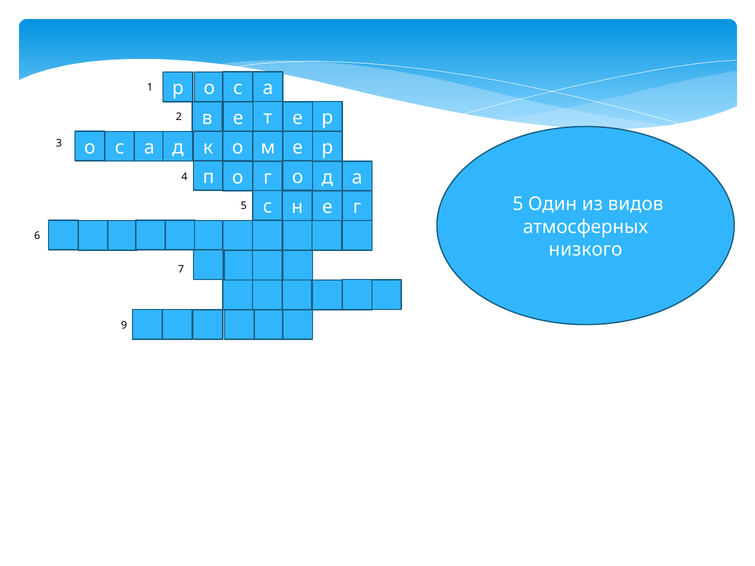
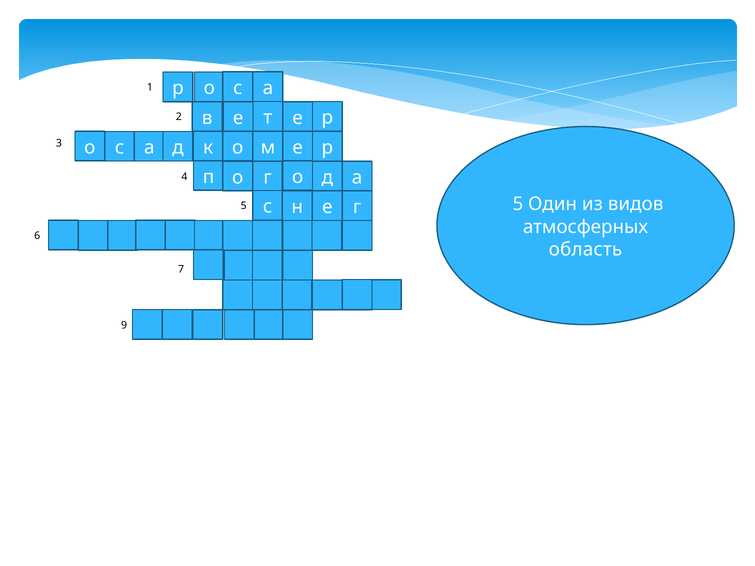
низкого: низкого -> область (585, 250)
